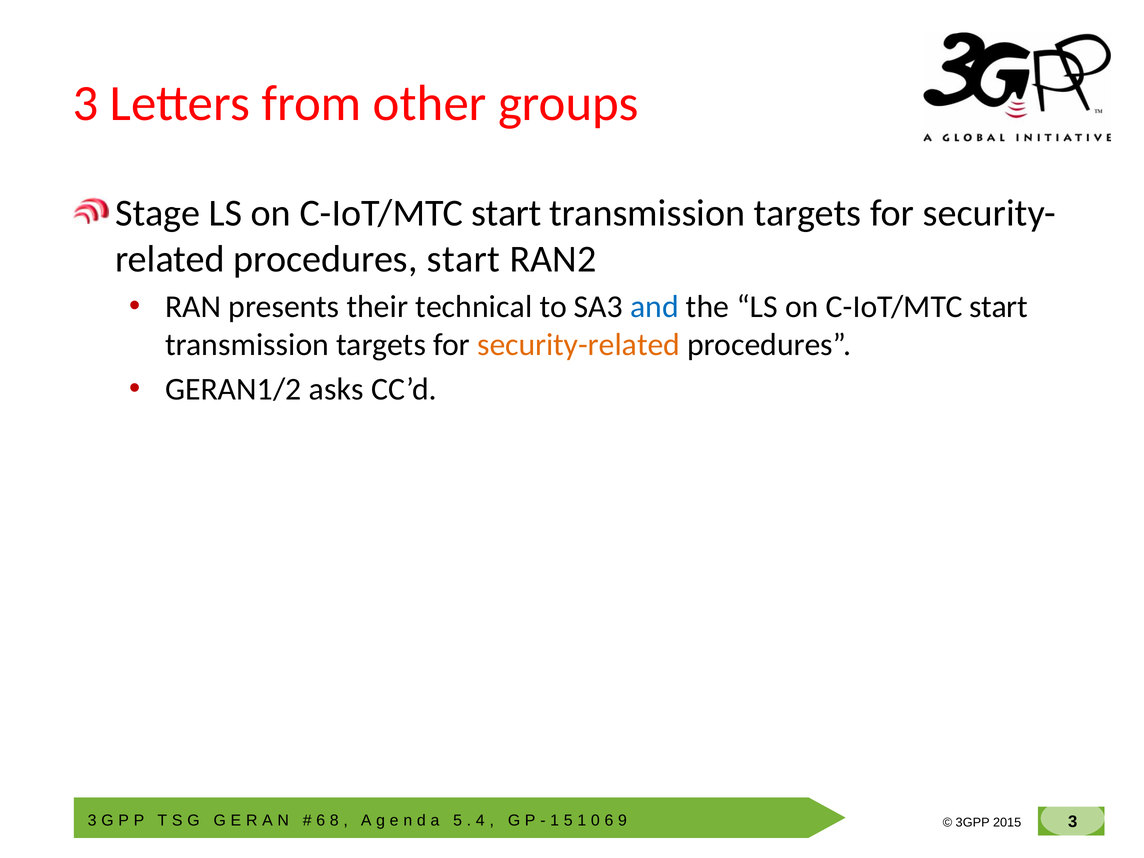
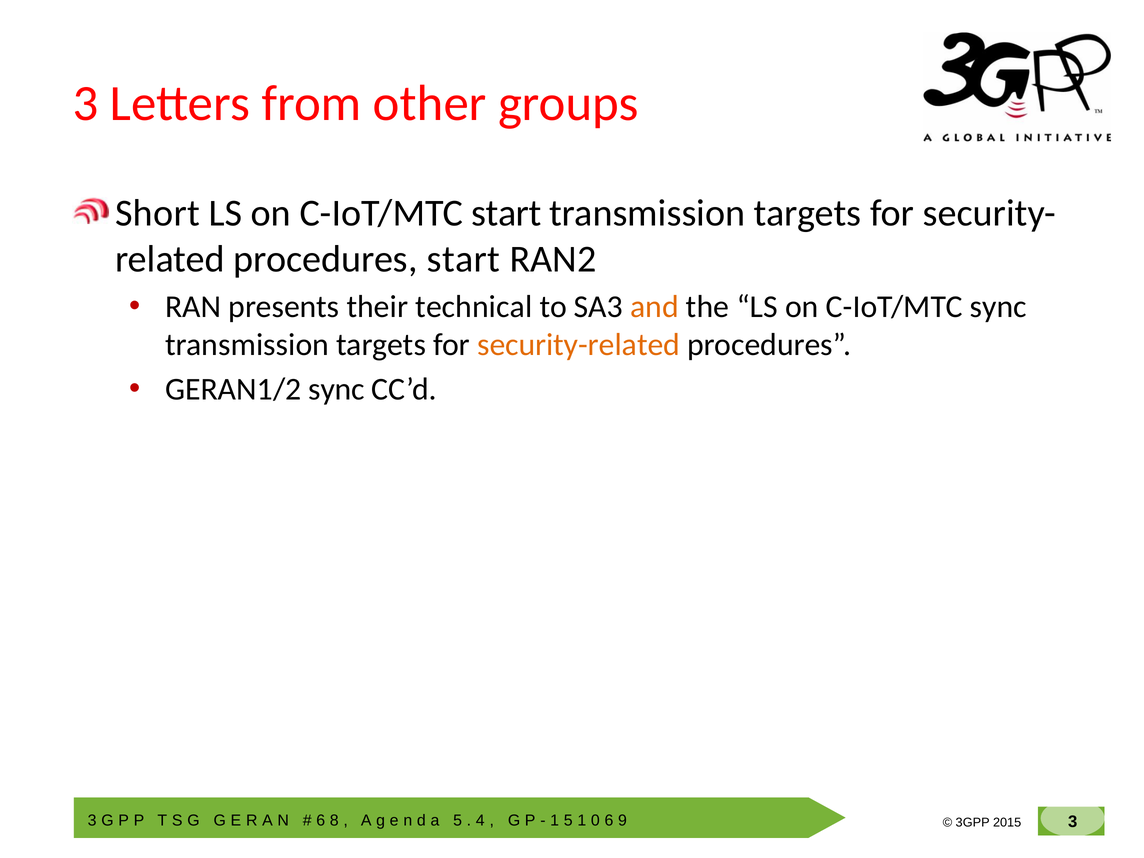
Stage: Stage -> Short (157, 213)
and colour: blue -> orange (654, 307)
start: start -> sync (998, 307)
GERAN1/2 asks: asks -> sync (336, 389)
